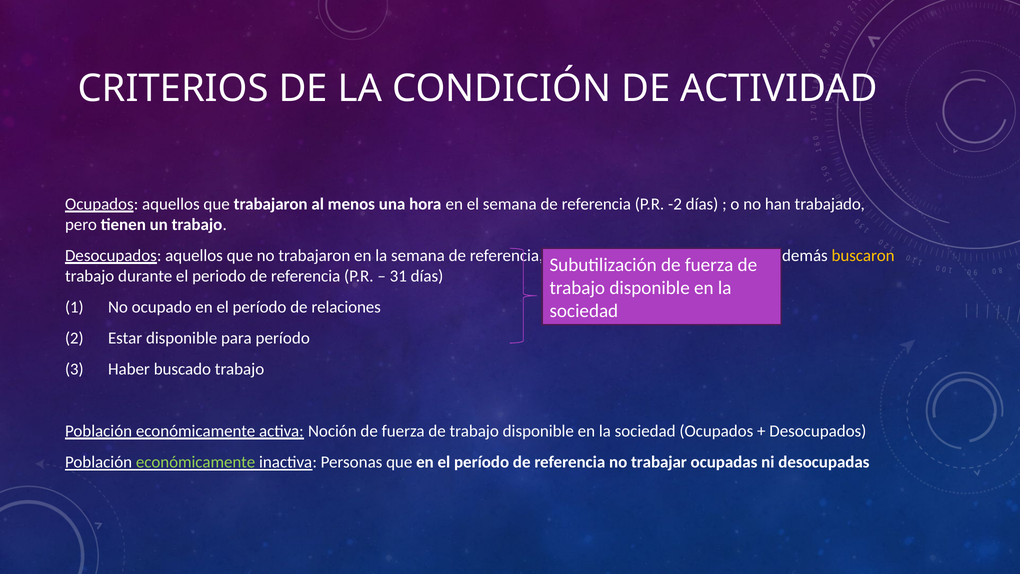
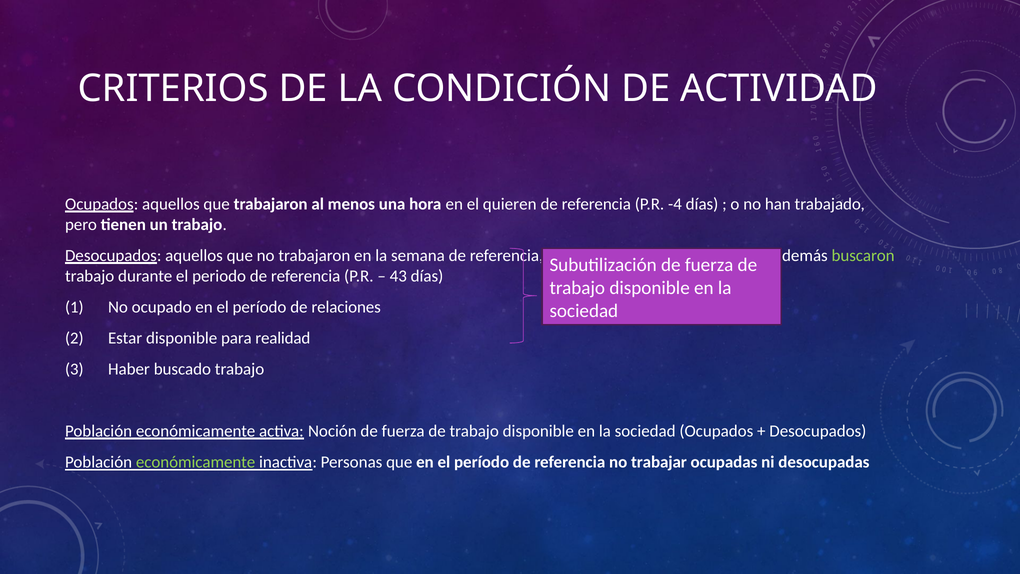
el semana: semana -> quieren (510, 204)
-2: -2 -> -4 (675, 204)
buscaron colour: yellow -> light green (863, 255)
31: 31 -> 43 (398, 276)
para período: período -> realidad (283, 338)
